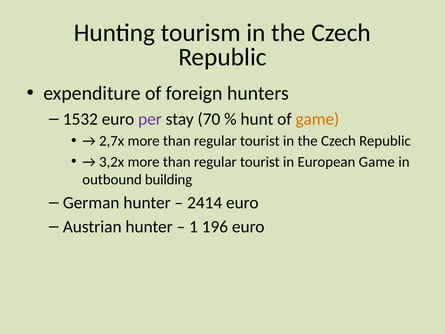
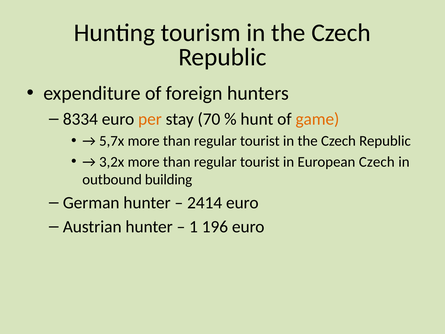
1532: 1532 -> 8334 (80, 119)
per colour: purple -> orange (150, 119)
2,7x: 2,7x -> 5,7x (112, 141)
European Game: Game -> Czech (377, 162)
